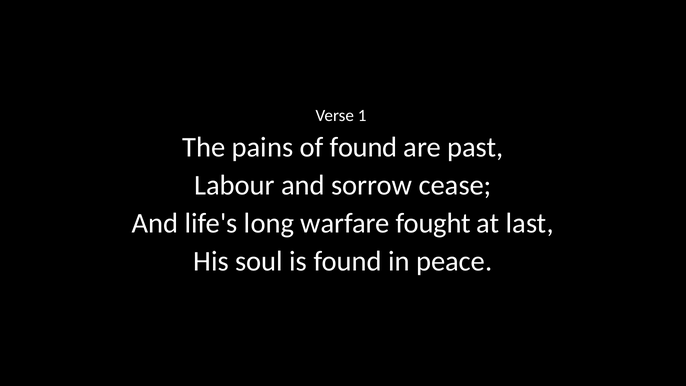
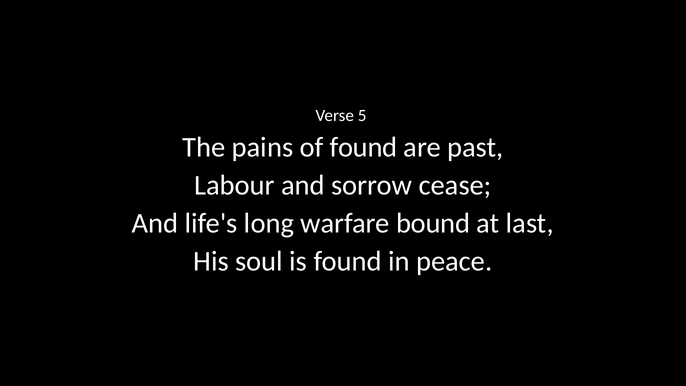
1: 1 -> 5 (362, 116)
fought: fought -> bound (433, 223)
